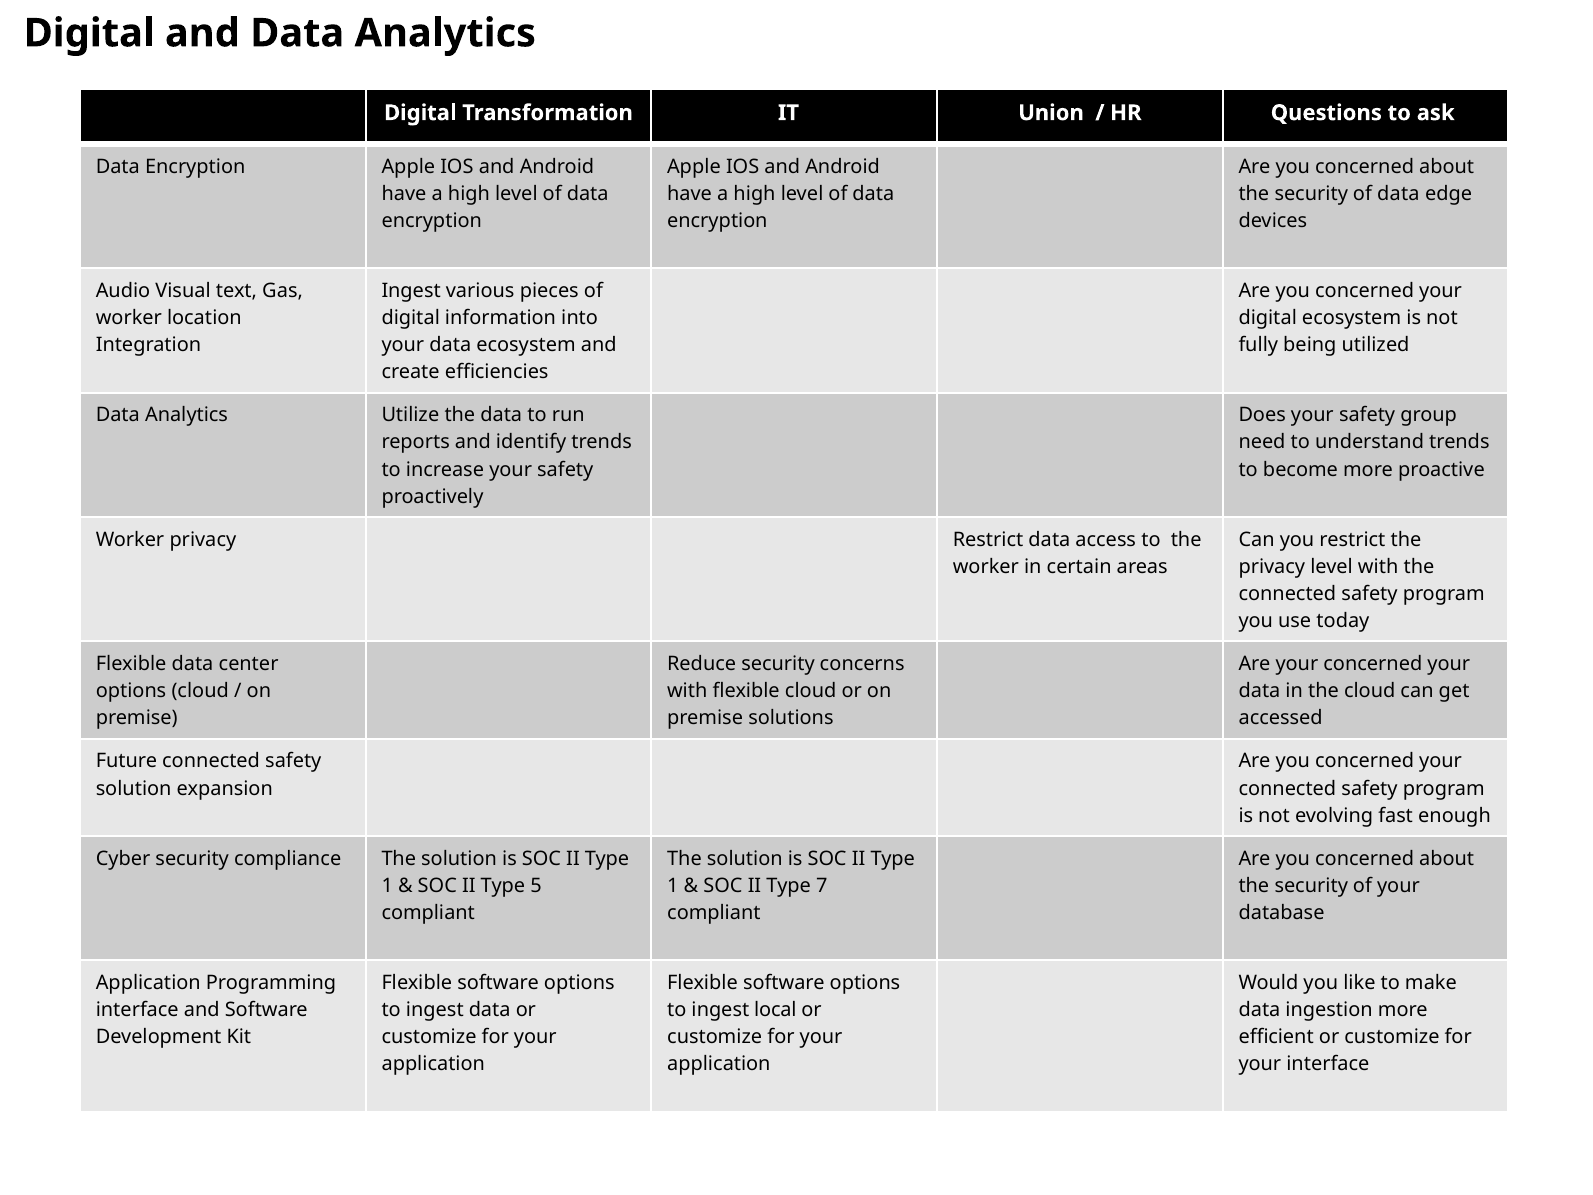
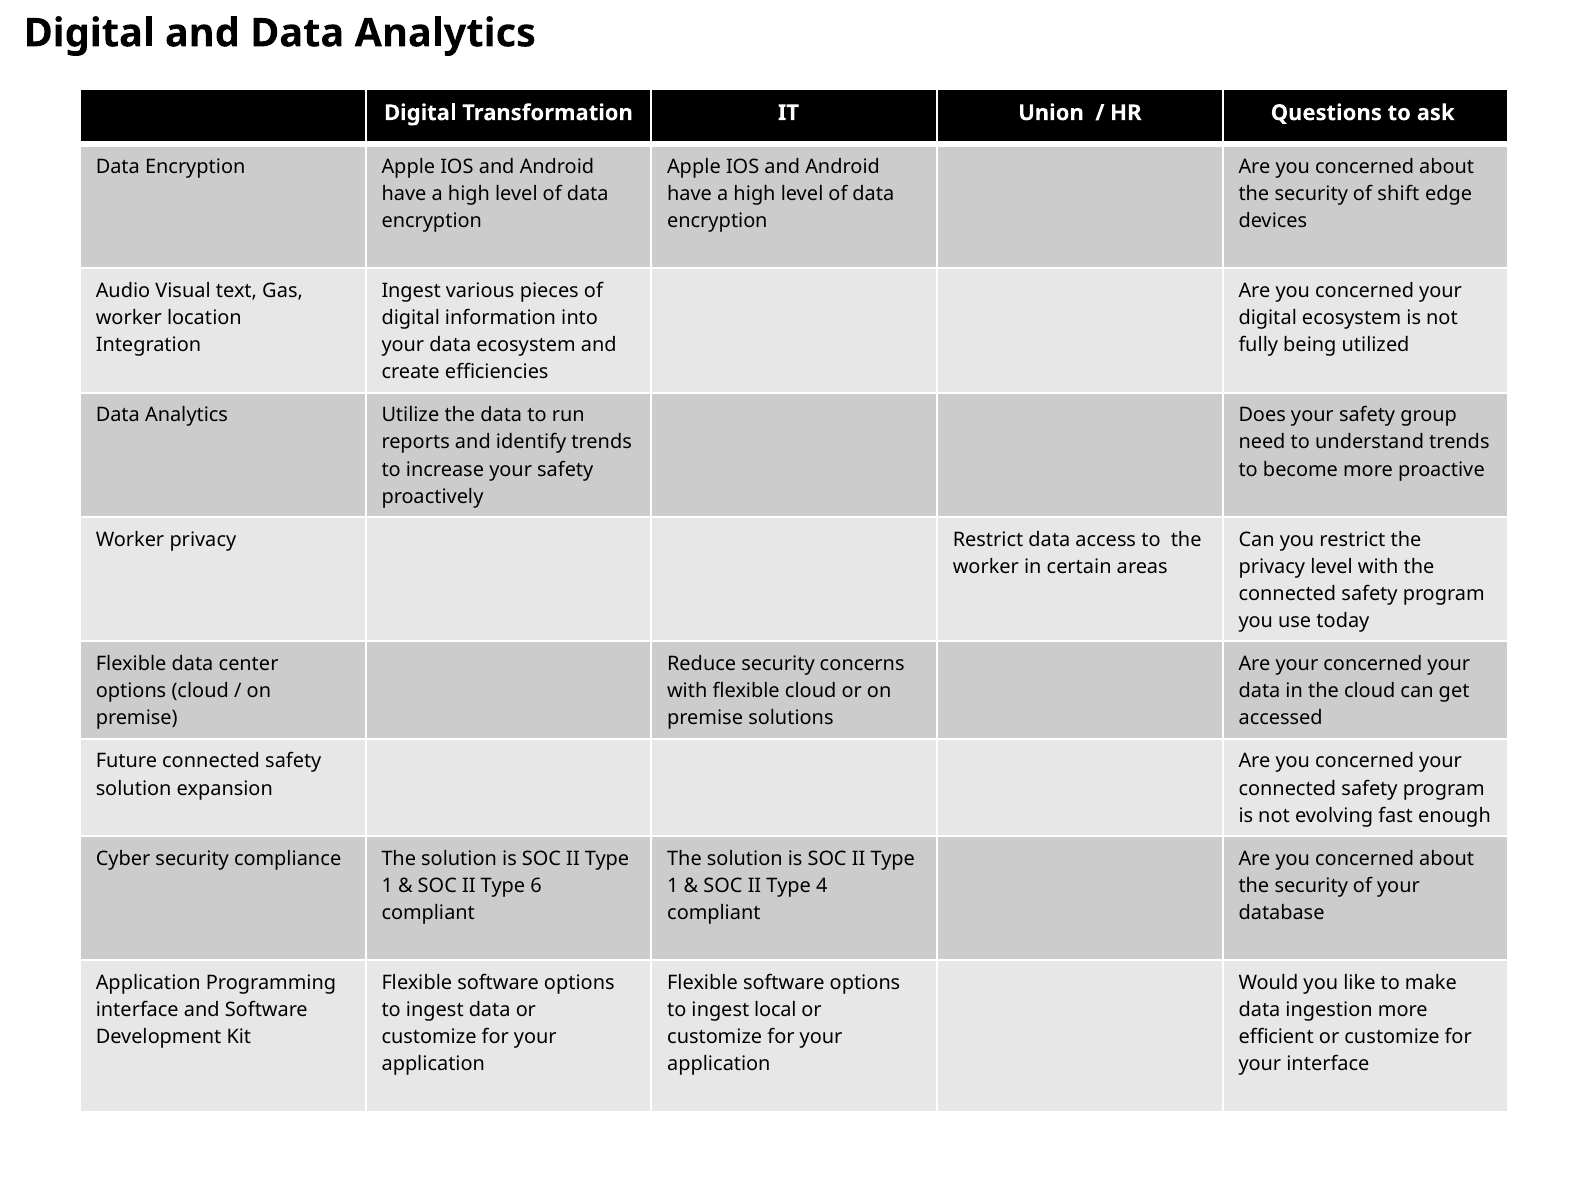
security of data: data -> shift (1398, 194)
5: 5 -> 6 (536, 886)
7: 7 -> 4 (822, 886)
